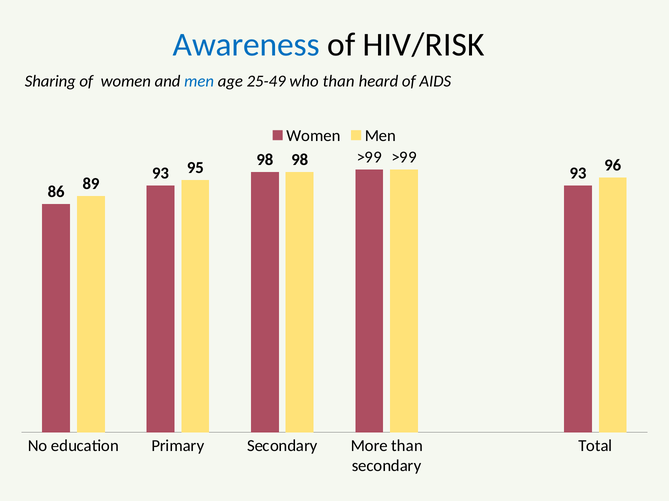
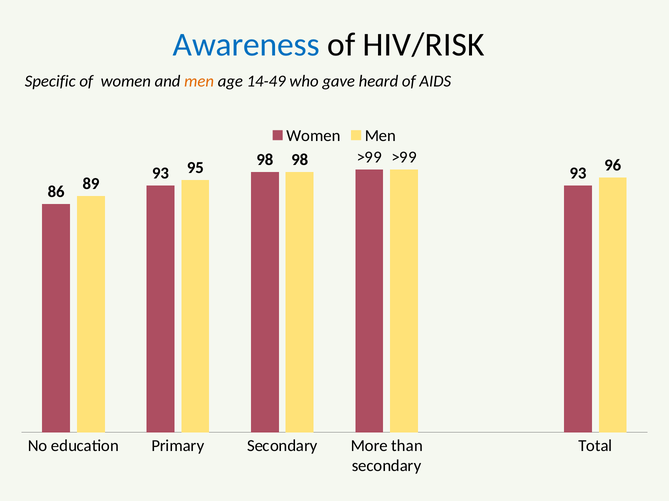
Sharing: Sharing -> Specific (50, 81)
men colour: blue -> orange (199, 81)
25-49: 25-49 -> 14-49 (266, 81)
who than: than -> gave (339, 81)
